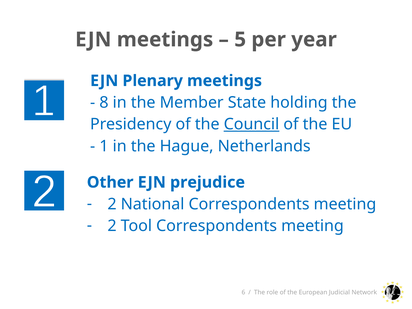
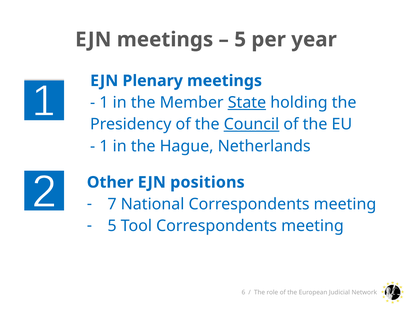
8: 8 -> 1 (104, 103)
State underline: none -> present (247, 103)
prejudice: prejudice -> positions (207, 182)
2: 2 -> 7 (112, 204)
2: 2 -> 5 (112, 226)
